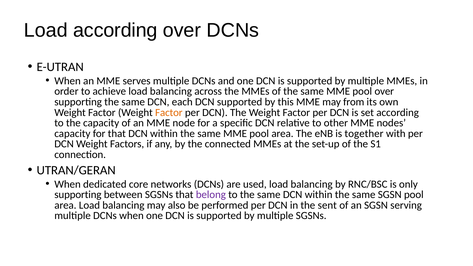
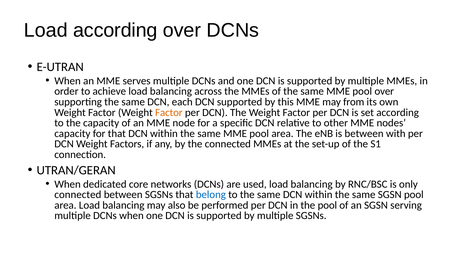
is together: together -> between (364, 134)
supporting: supporting -> connected (78, 195)
belong colour: purple -> blue (211, 195)
the sent: sent -> pool (327, 205)
